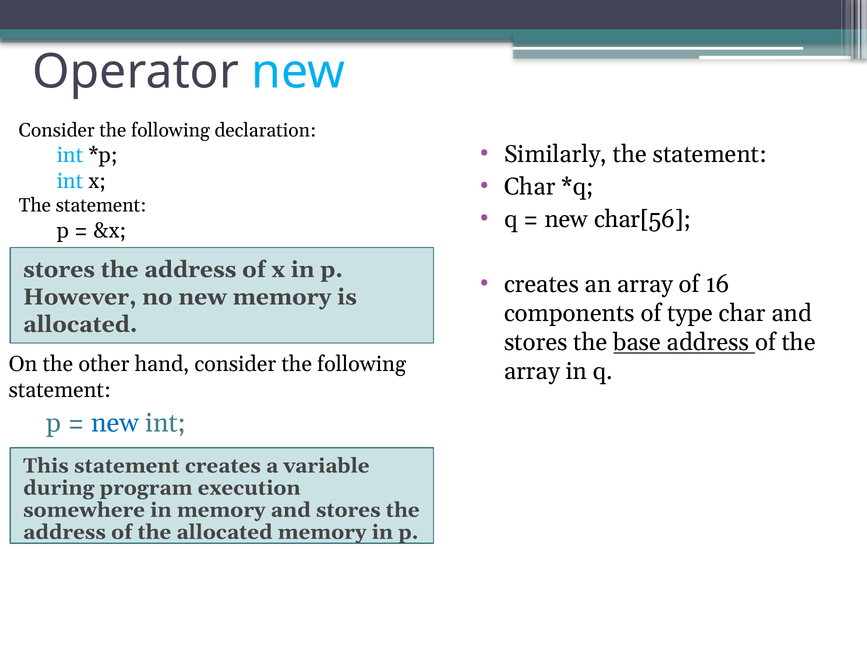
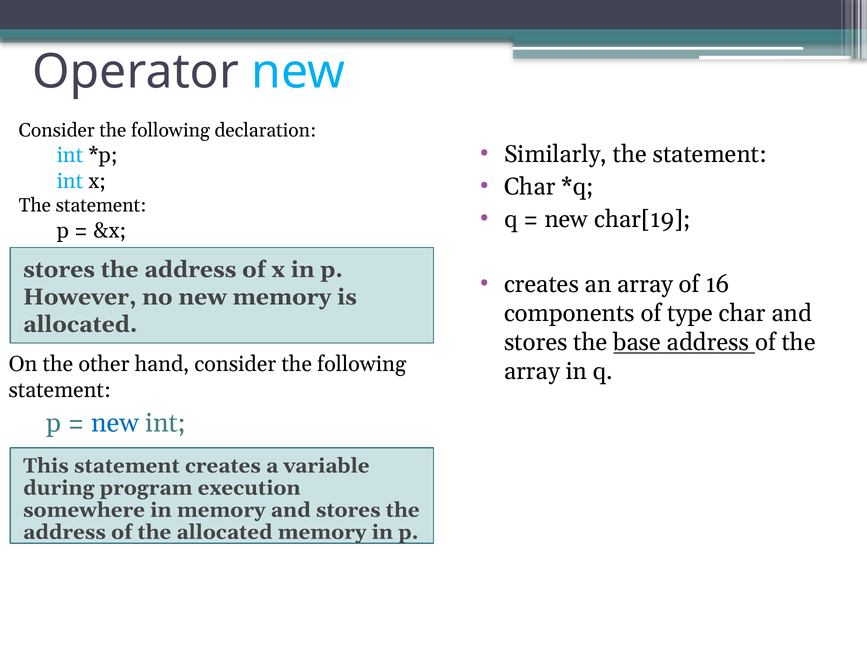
char[56: char[56 -> char[19 (642, 219)
